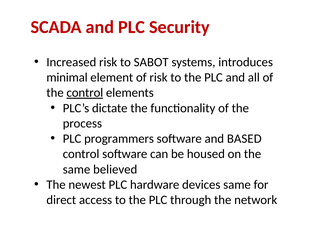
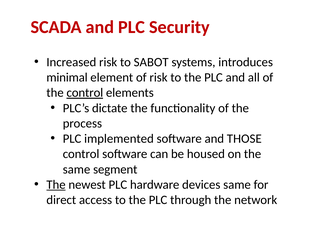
programmers: programmers -> implemented (119, 138)
BASED: BASED -> THOSE (244, 138)
believed: believed -> segment (115, 169)
The underline: none -> present (56, 184)
